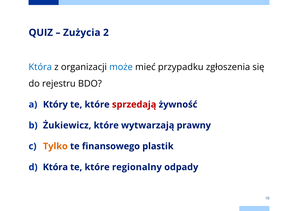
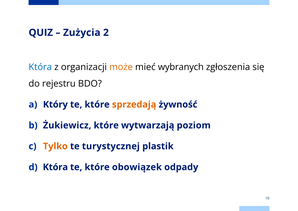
może colour: blue -> orange (121, 67)
przypadku: przypadku -> wybranych (181, 67)
sprzedają colour: red -> orange (134, 104)
prawny: prawny -> poziom (194, 125)
finansowego: finansowego -> turystycznej (111, 146)
regionalny: regionalny -> obowiązek (137, 167)
